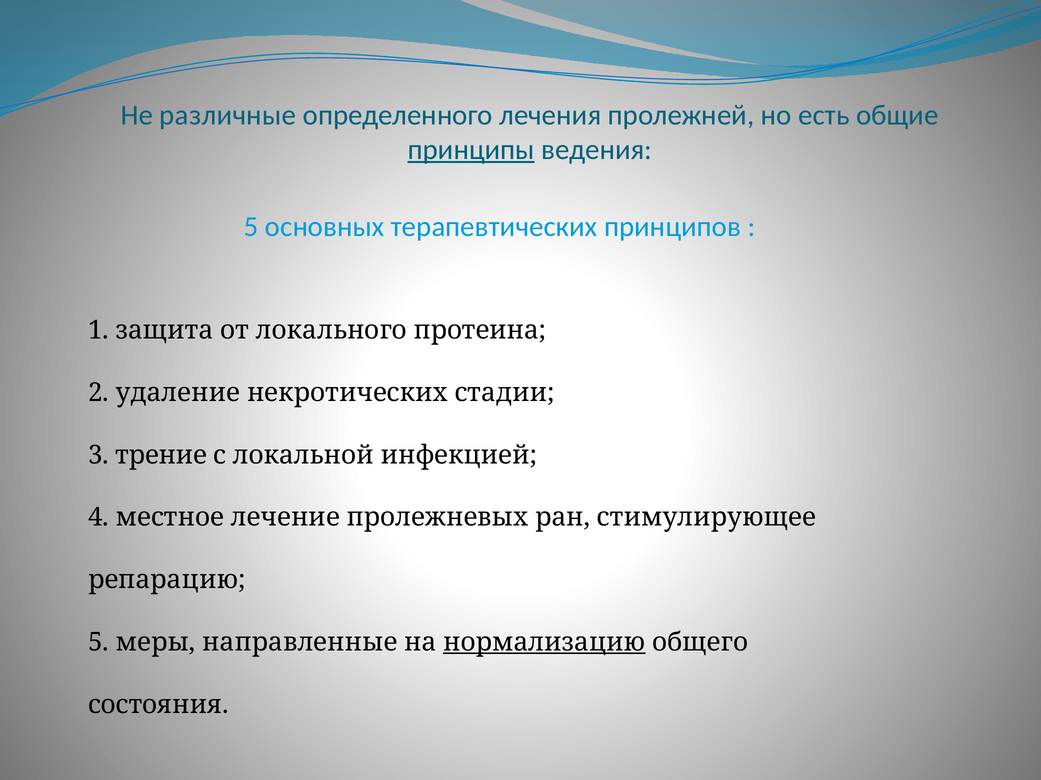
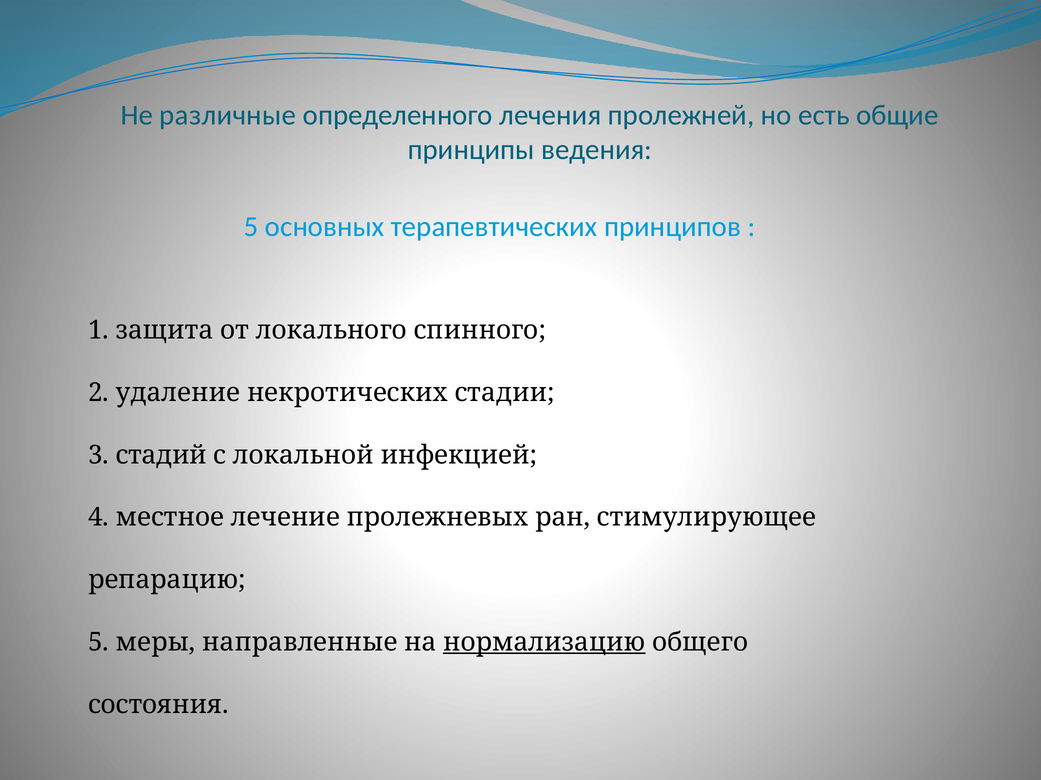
принципы underline: present -> none (471, 150)
протеина: протеина -> спинного (480, 331)
трение: трение -> стадий (161, 455)
